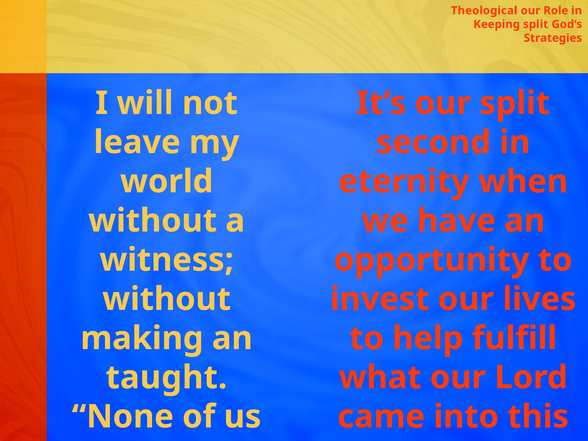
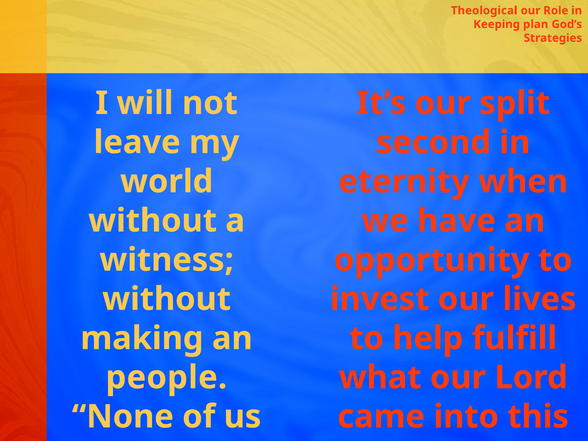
Keeping split: split -> plan (536, 24)
taught: taught -> people (166, 378)
